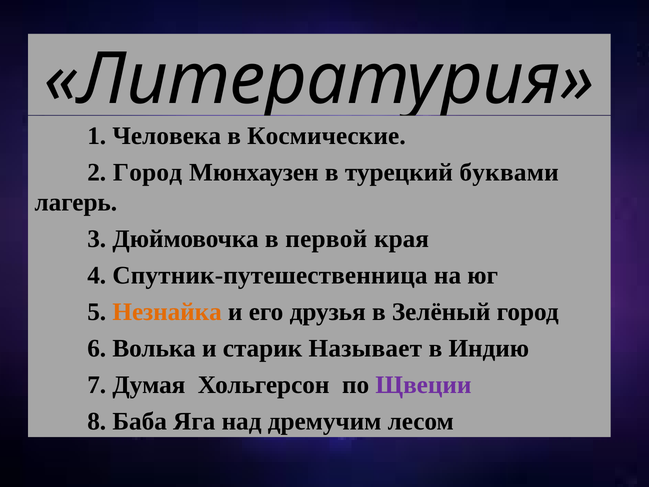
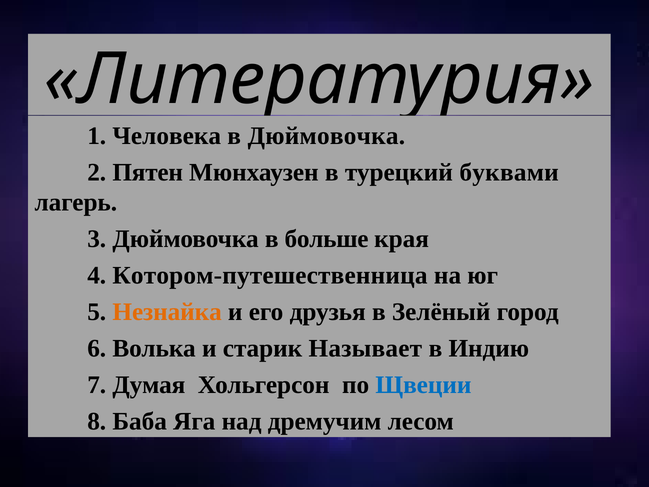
в Космические: Космические -> Дюймовочка (326, 136)
2 Город: Город -> Пятен (148, 172)
первой: первой -> больше (327, 239)
Спутник-путешественница: Спутник-путешественница -> Котором-путешественница (270, 275)
Щвеции colour: purple -> blue (423, 385)
